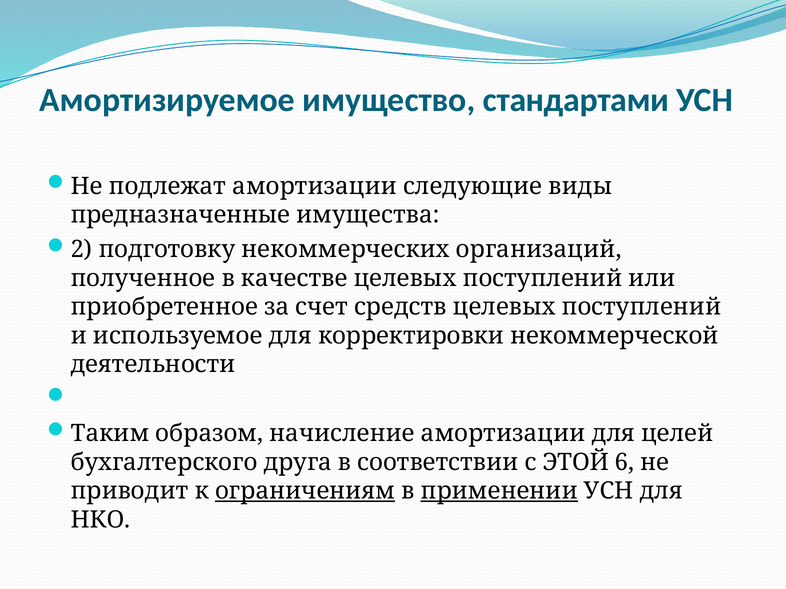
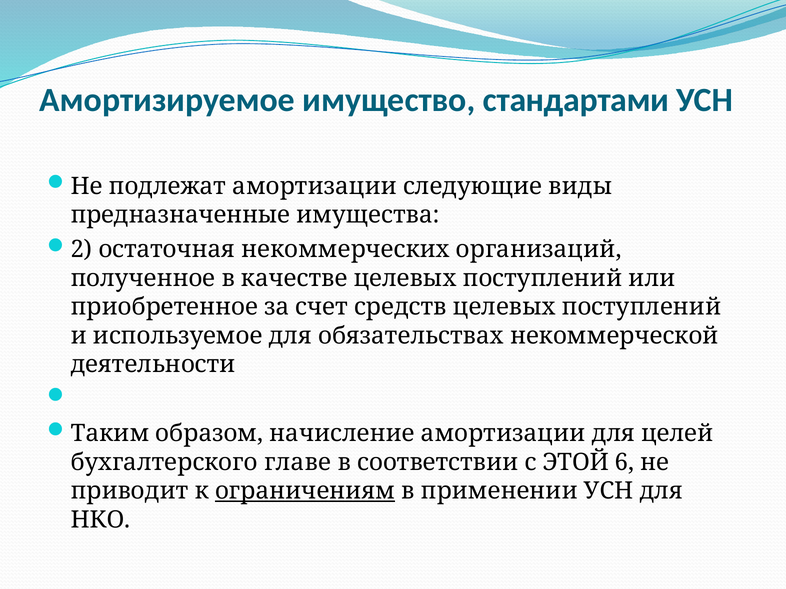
подготовку: подготовку -> остаточная (167, 250)
корректировки: корректировки -> обязательствах (411, 336)
друга: друга -> главе (298, 463)
применении underline: present -> none (499, 491)
